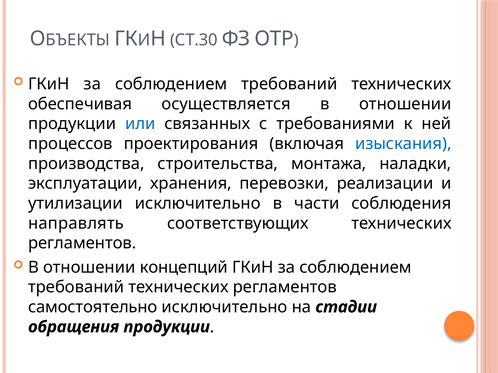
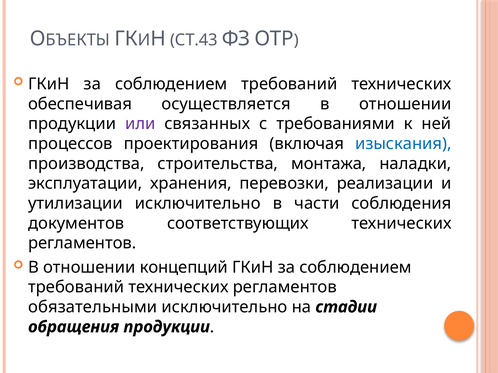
СТ.30: СТ.30 -> СТ.43 (194, 40)
или colour: blue -> purple (140, 124)
направлять: направлять -> документов (76, 224)
самостоятельно: самостоятельно -> обязательными (93, 307)
